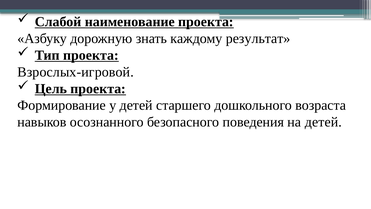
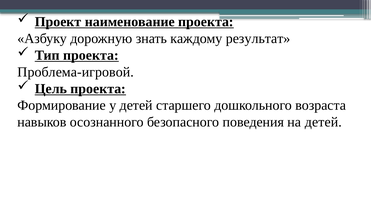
Слабой: Слабой -> Проект (58, 22)
Взрослых-игровой: Взрослых-игровой -> Проблема-игровой (76, 72)
